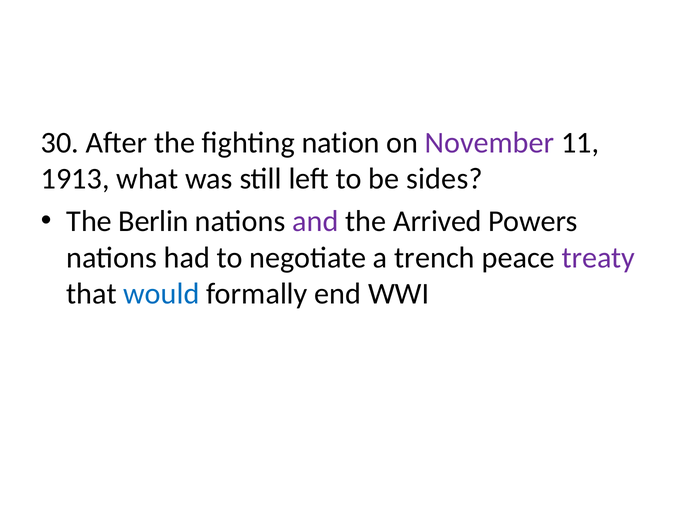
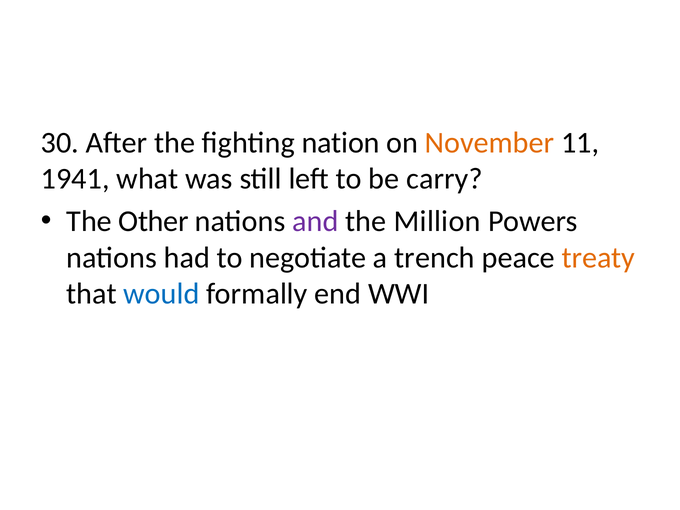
November colour: purple -> orange (490, 143)
1913: 1913 -> 1941 (75, 179)
sides: sides -> carry (444, 179)
Berlin: Berlin -> Other (154, 221)
Arrived: Arrived -> Million (437, 221)
treaty colour: purple -> orange (598, 258)
